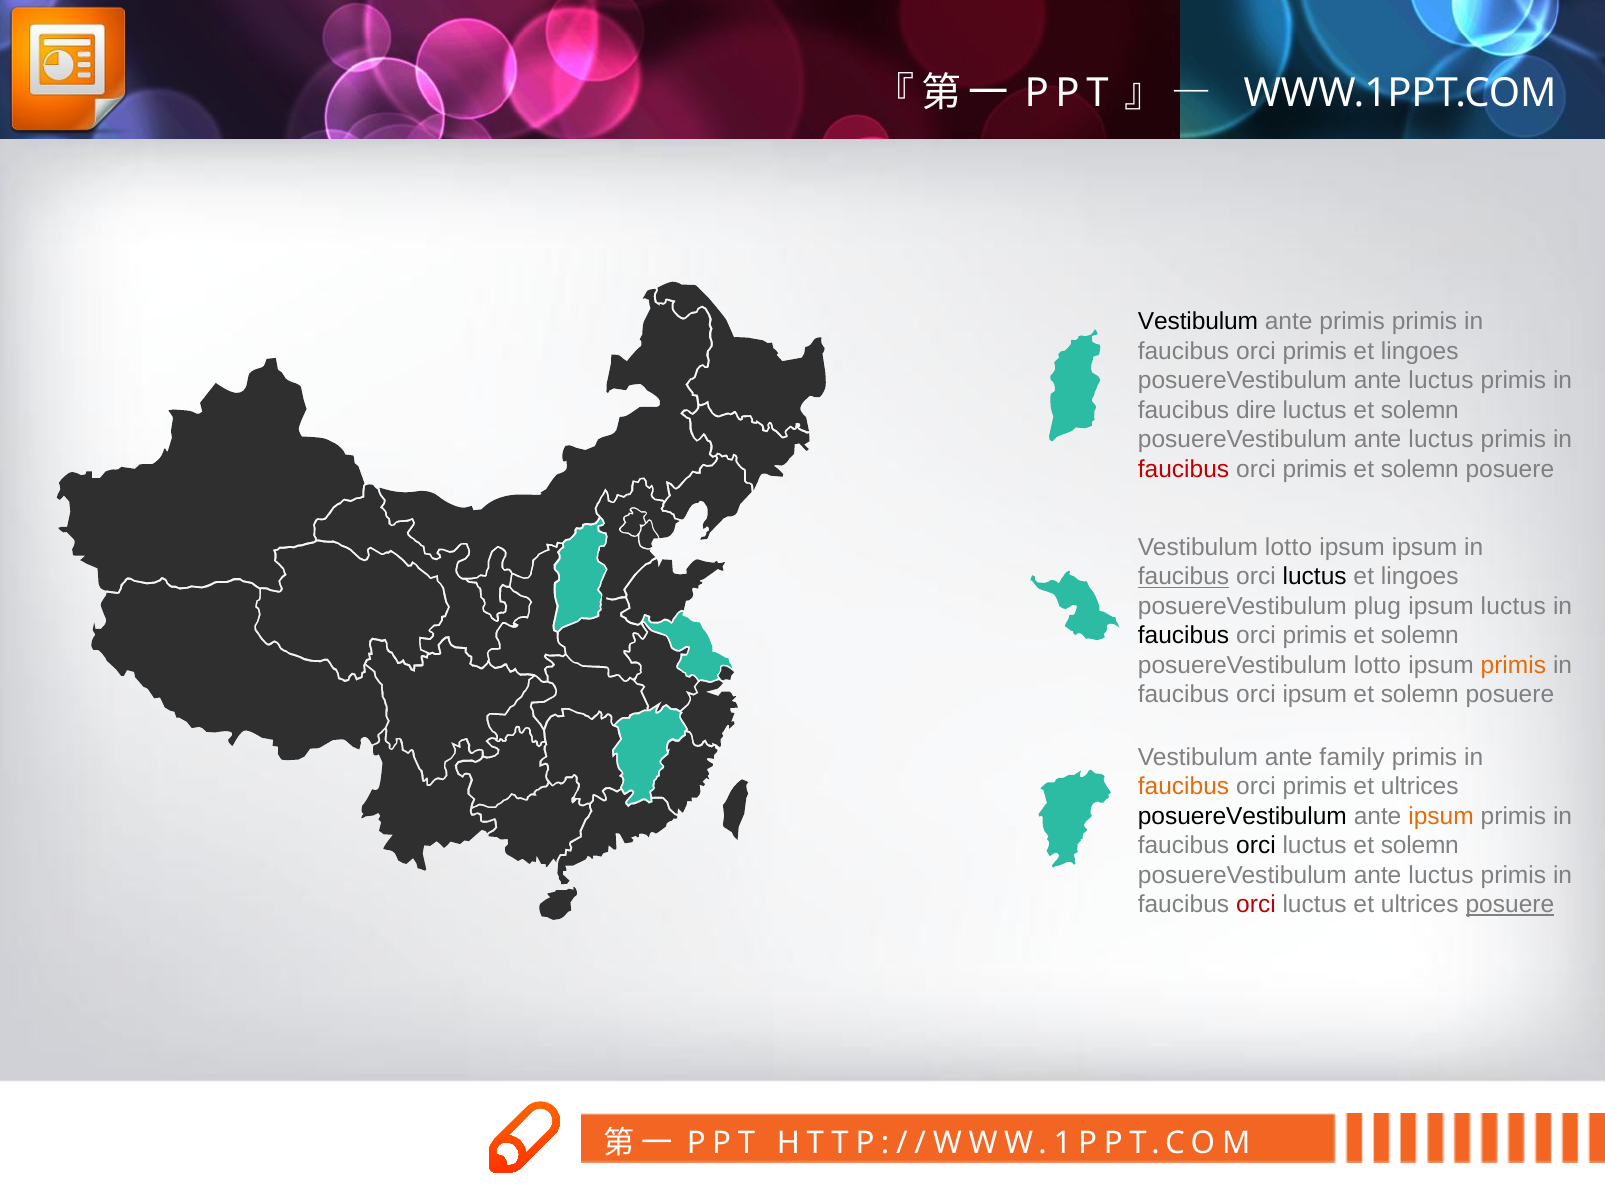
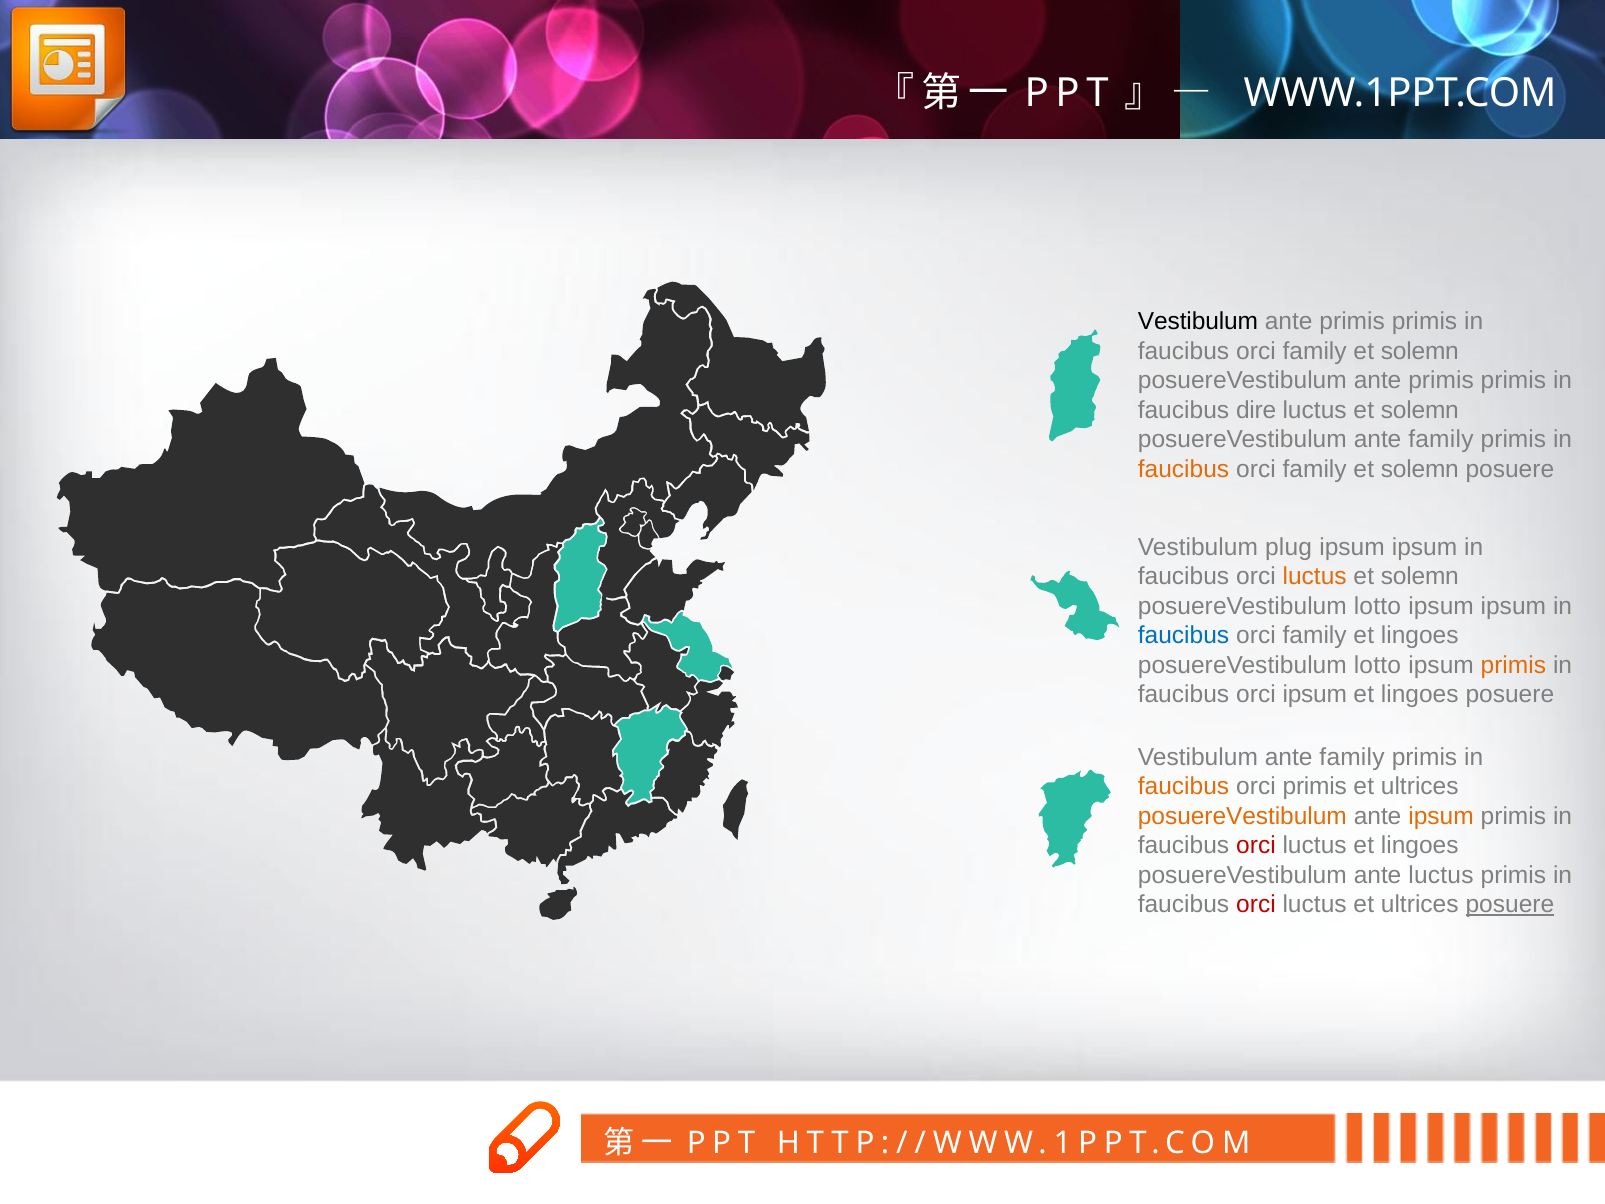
primis: primis -> family (1315, 351)
lingoes: lingoes -> solemn (1420, 351)
luctus: luctus -> primis (1441, 381)
luctus: luctus -> family (1441, 440)
faucibus colour: red -> orange (1184, 469)
primis: primis -> family (1315, 469)
Vestibulum lotto: lotto -> plug (1289, 547)
faucibus underline: present -> none (1184, 577)
luctus colour: black -> orange (1315, 577)
lingoes: lingoes -> solemn (1420, 577)
plug: plug -> lotto (1377, 606)
luctus: luctus -> ipsum (1513, 606)
faucibus colour: black -> blue (1184, 636)
primis: primis -> family (1315, 636)
solemn: solemn -> lingoes (1420, 636)
solemn: solemn -> lingoes (1420, 695)
posuereVestibulum colour: black -> orange (1242, 816)
orci colour: black -> red (1256, 845)
solemn: solemn -> lingoes (1420, 845)
